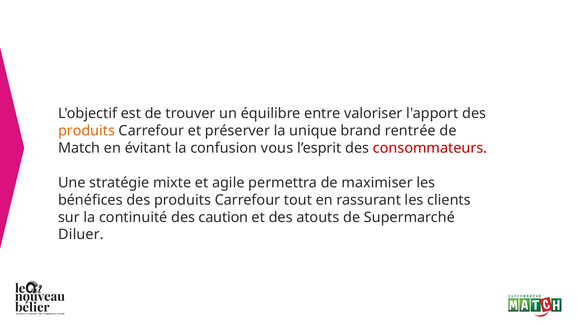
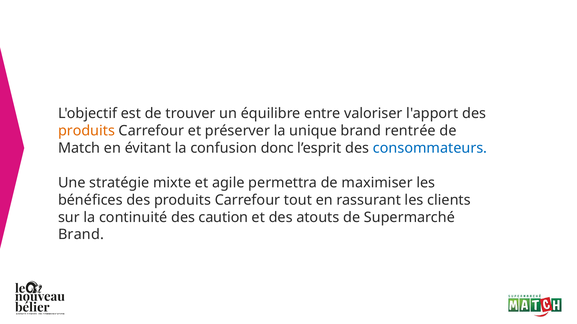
vous: vous -> donc (277, 148)
consommateurs colour: red -> blue (430, 148)
Diluer: Diluer -> Brand (81, 235)
